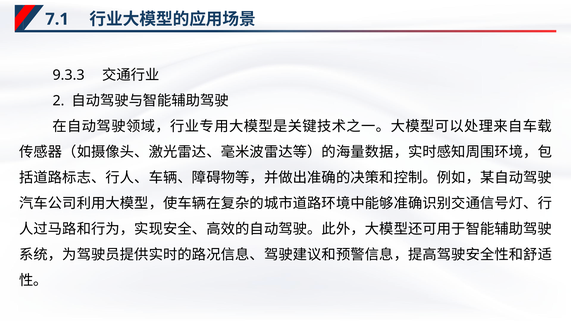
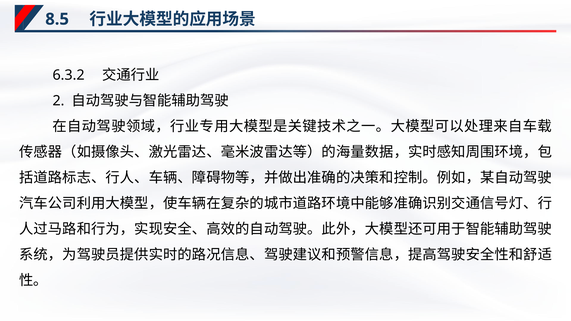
7.1: 7.1 -> 8.5 (57, 19)
9.3.3: 9.3.3 -> 6.3.2 (69, 75)
